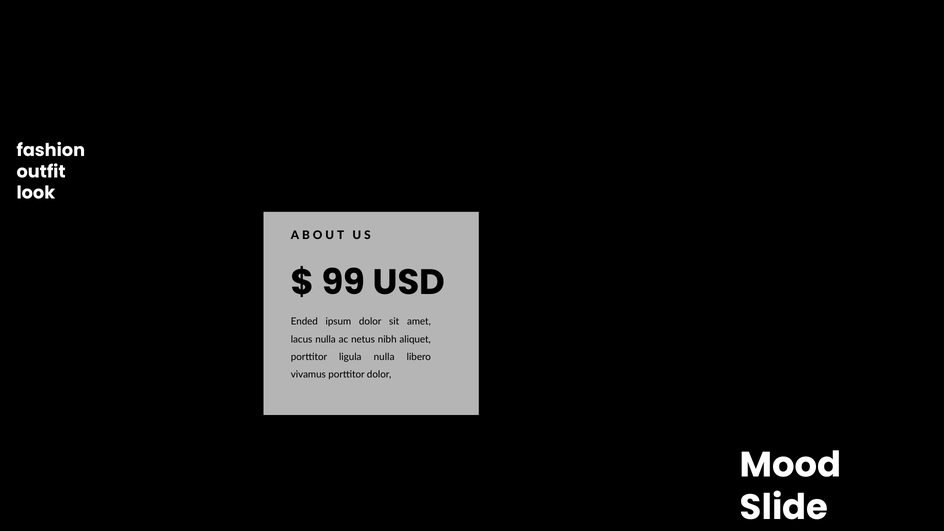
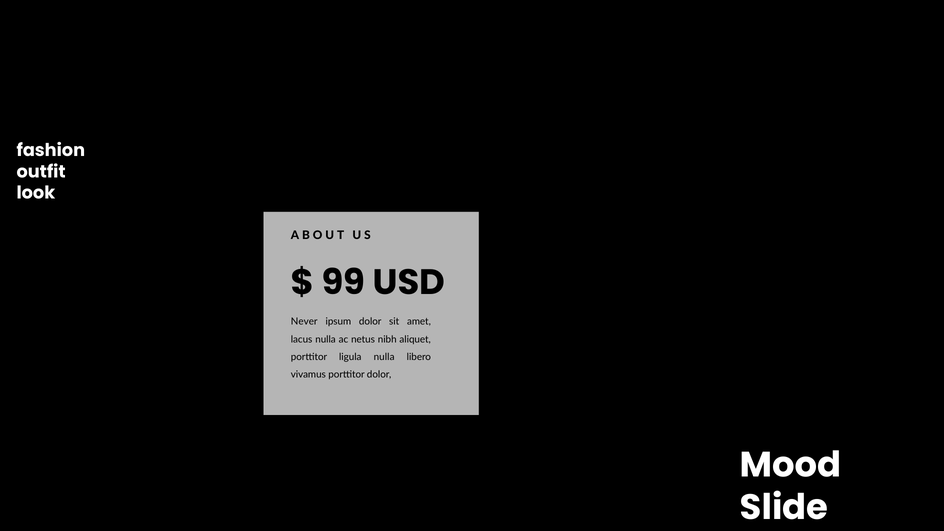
Ended: Ended -> Never (304, 322)
